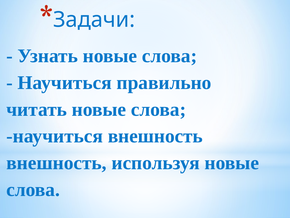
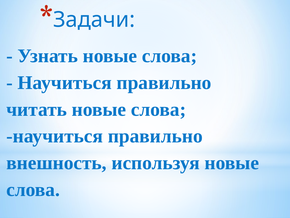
внешность: внешность -> правильно (155, 136)
